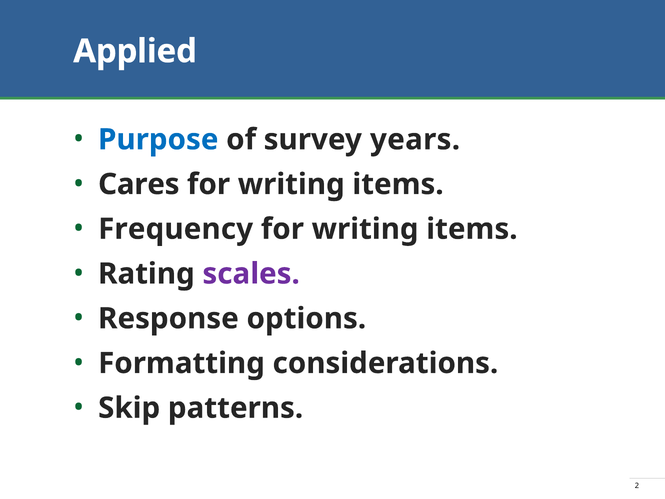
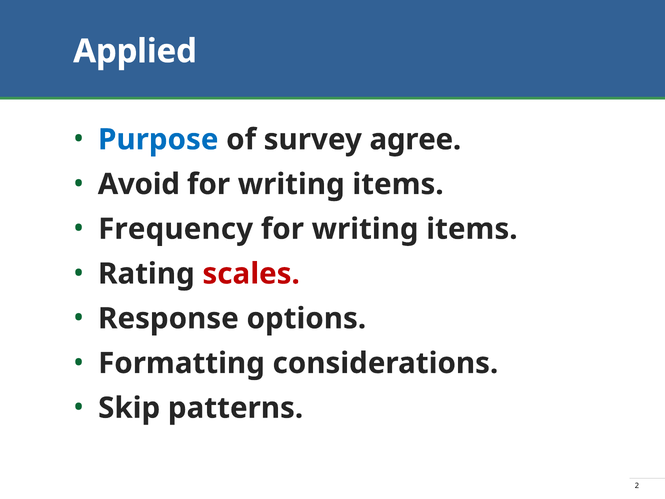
years: years -> agree (415, 140)
Cares: Cares -> Avoid (139, 184)
scales colour: purple -> red (251, 274)
